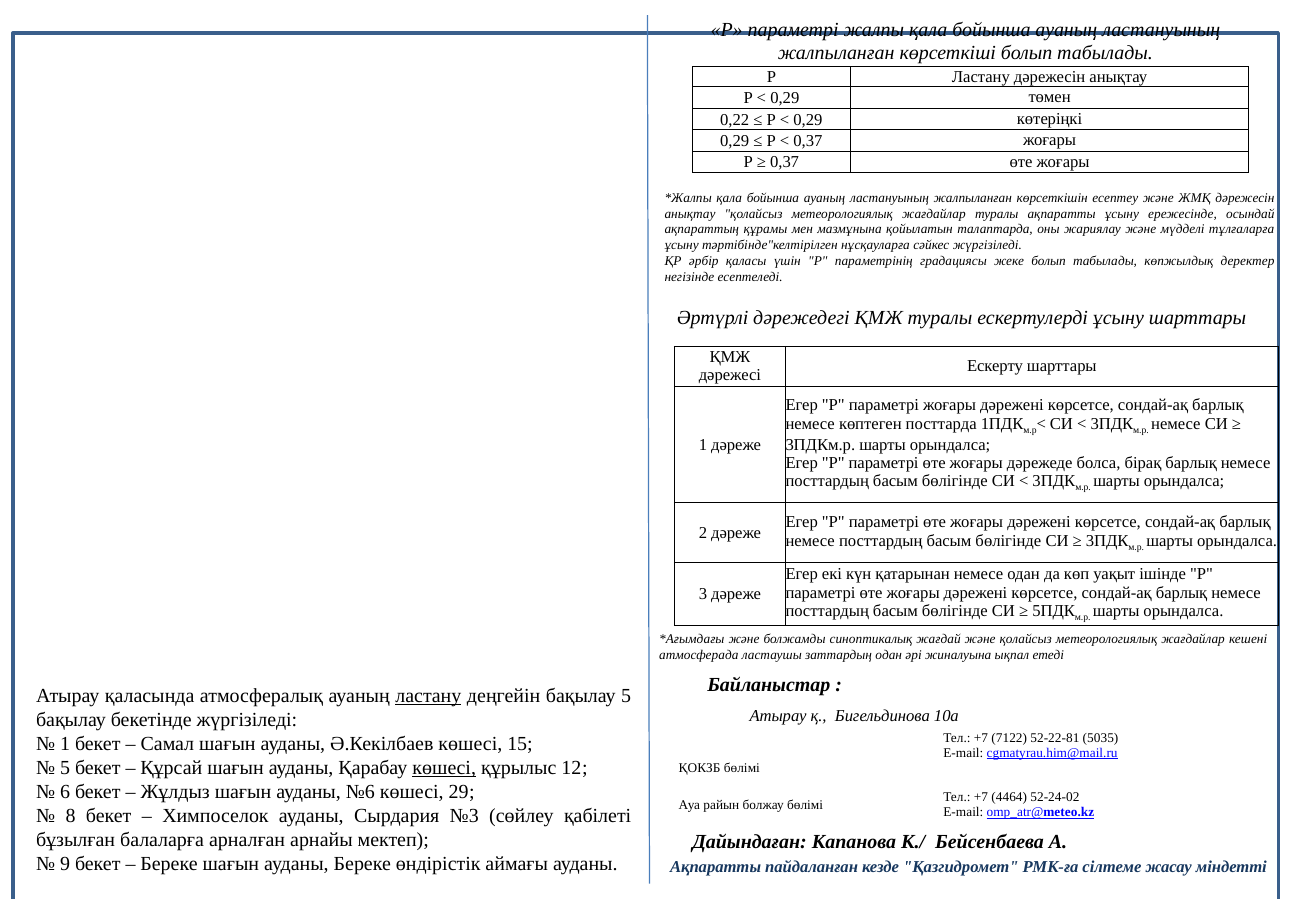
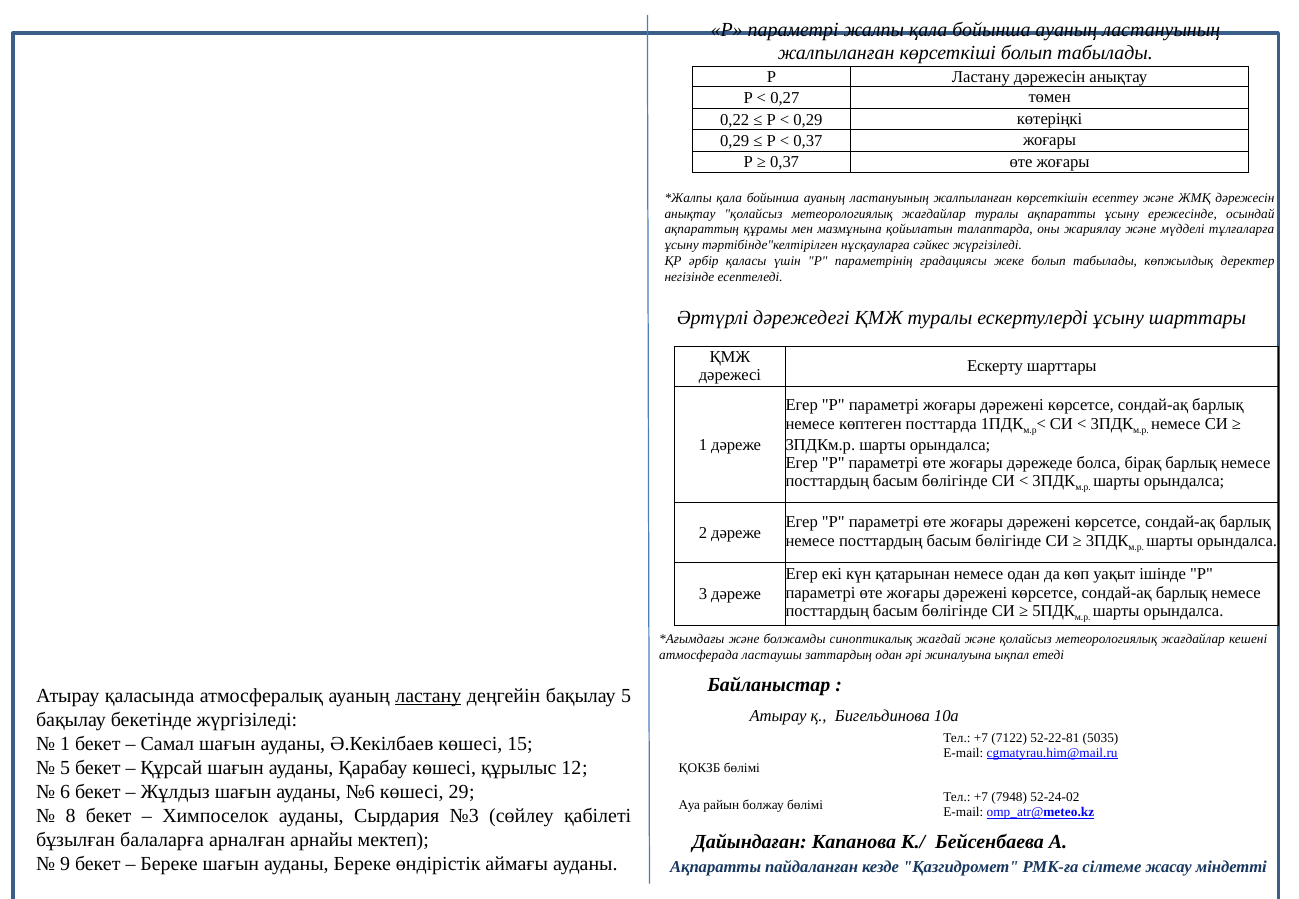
0,29: 0,29 -> 0,27 (785, 98)
көшесі underline: present -> none (444, 768)
4464: 4464 -> 7948 (1009, 798)
